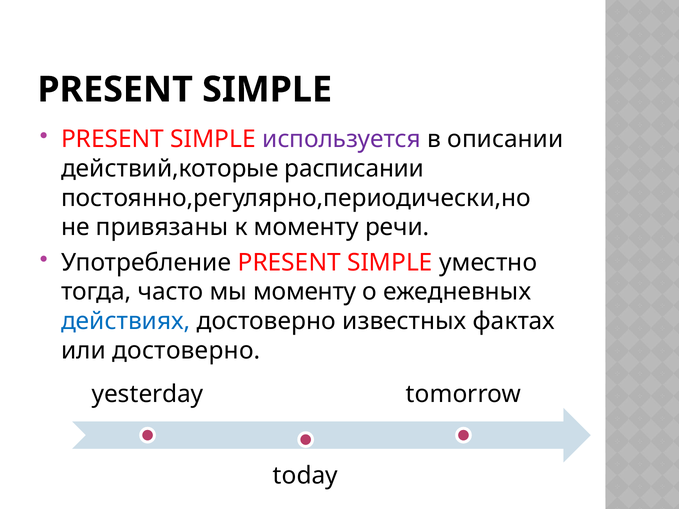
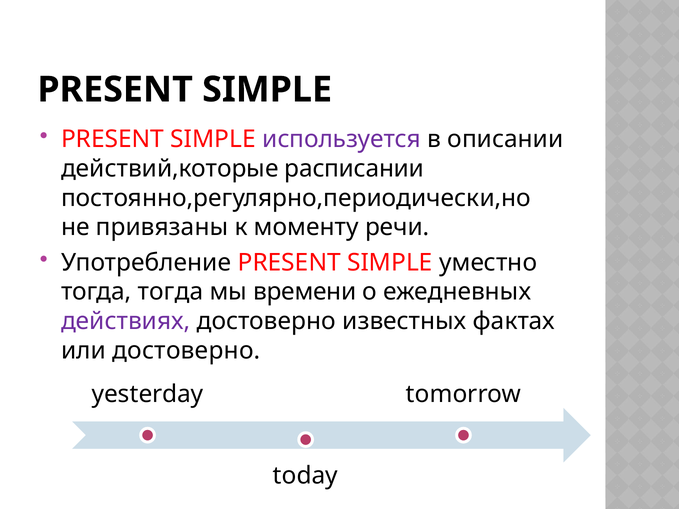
тогда часто: часто -> тогда (171, 292)
мы моменту: моменту -> времени (305, 292)
действиях colour: blue -> purple (126, 321)
